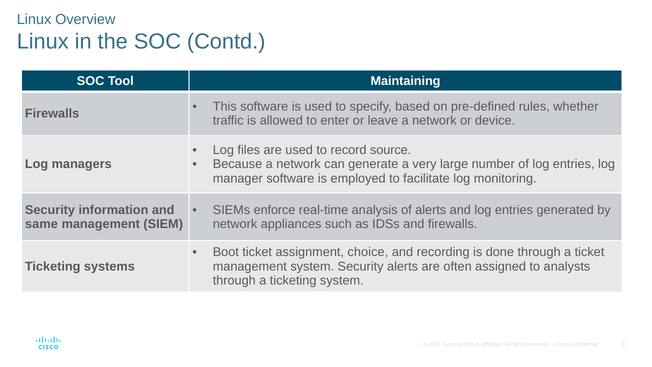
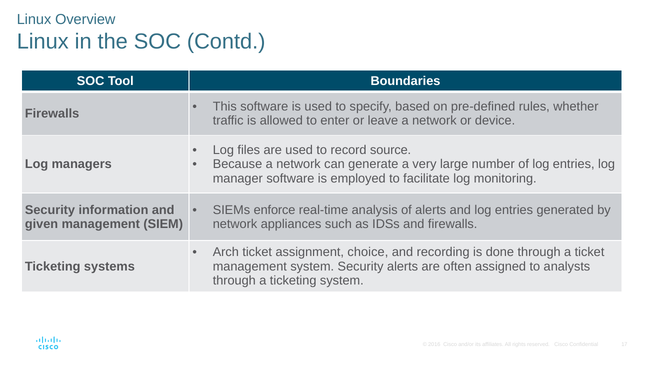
Maintaining: Maintaining -> Boundaries (405, 81)
same: same -> given (42, 224)
Boot: Boot -> Arch (226, 252)
